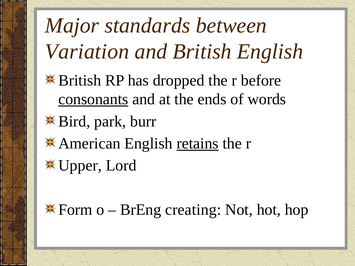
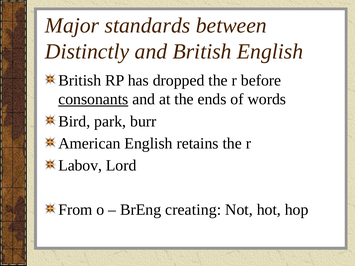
Variation: Variation -> Distinctly (87, 52)
retains underline: present -> none (198, 144)
Upper: Upper -> Labov (80, 166)
Form: Form -> From (75, 210)
